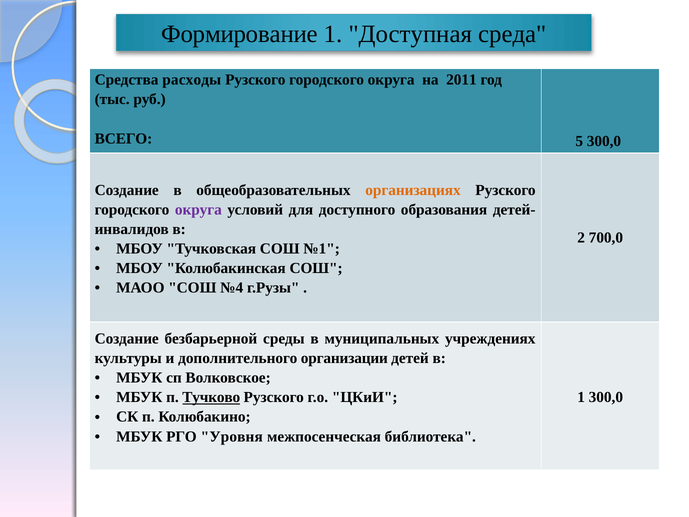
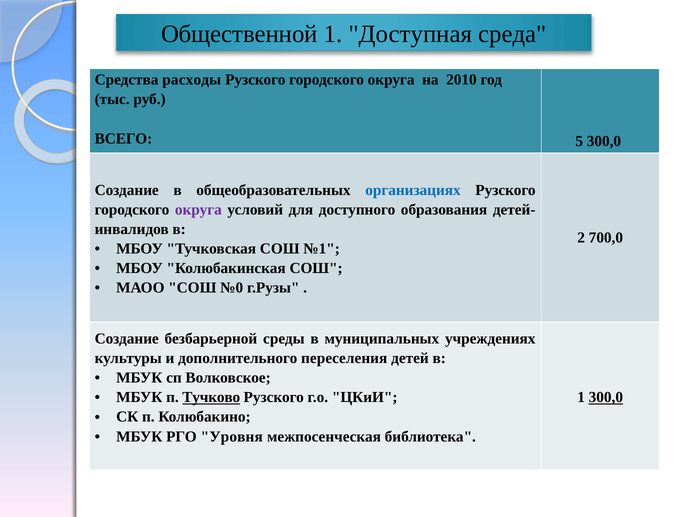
Формирование: Формирование -> Общественной (239, 34)
2011: 2011 -> 2010 (461, 80)
организациях colour: orange -> blue (413, 190)
№4: №4 -> №0 (232, 288)
организации: организации -> переселения (344, 358)
300,0 underline: none -> present (606, 397)
